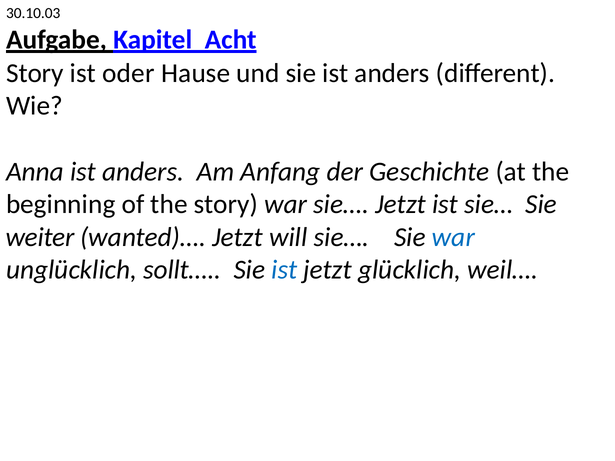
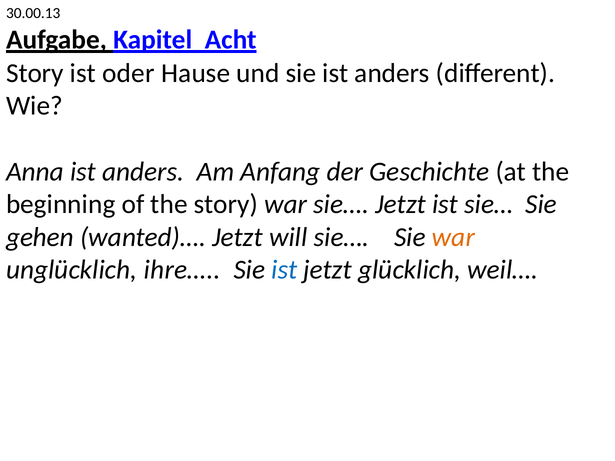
30.10.03: 30.10.03 -> 30.00.13 (33, 13)
weiter: weiter -> gehen (40, 237)
war colour: blue -> orange (453, 237)
sollt…: sollt… -> ihre… (182, 270)
